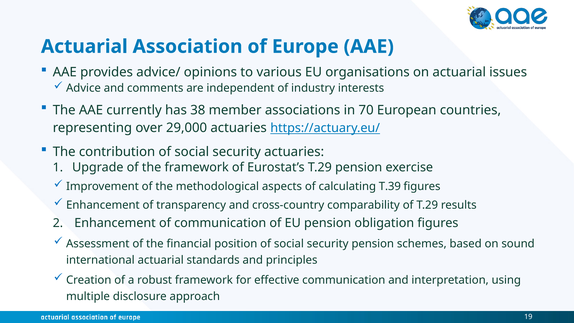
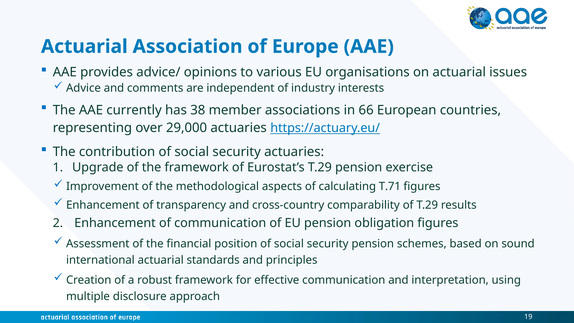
70: 70 -> 66 (366, 110)
T.39: T.39 -> T.71 (390, 186)
